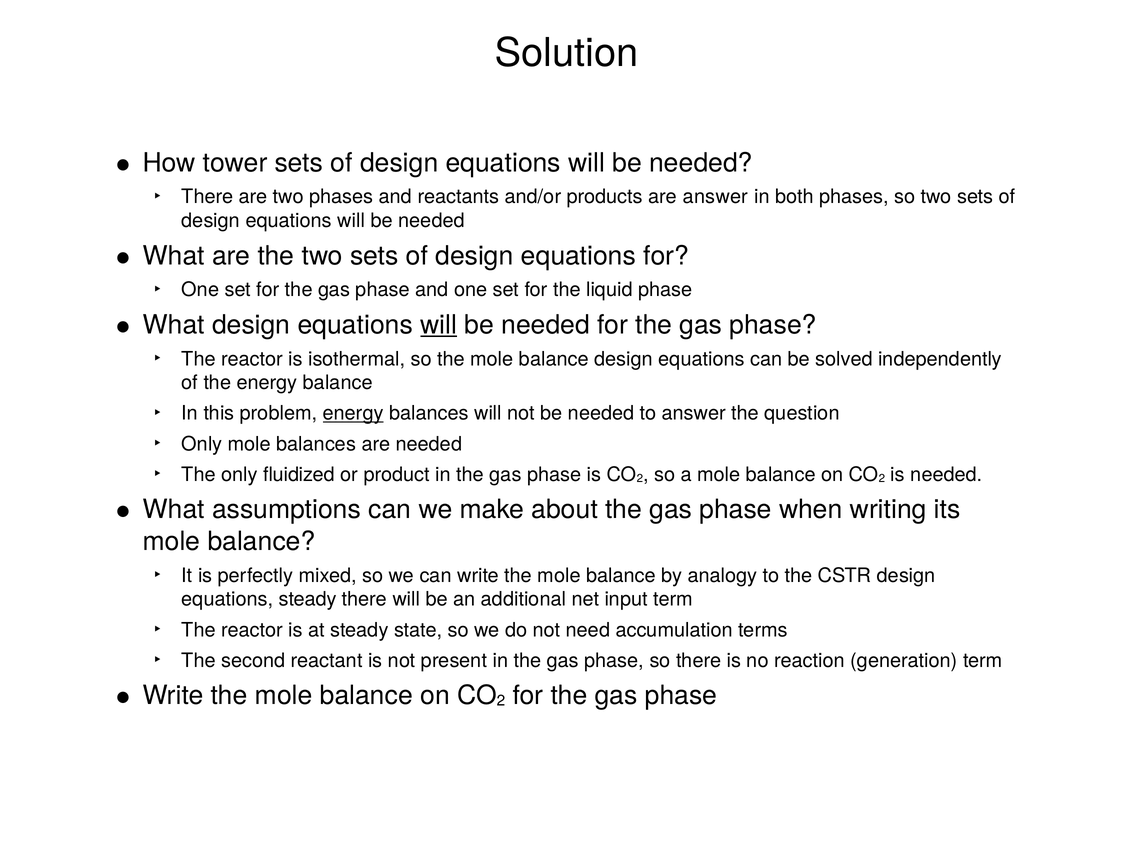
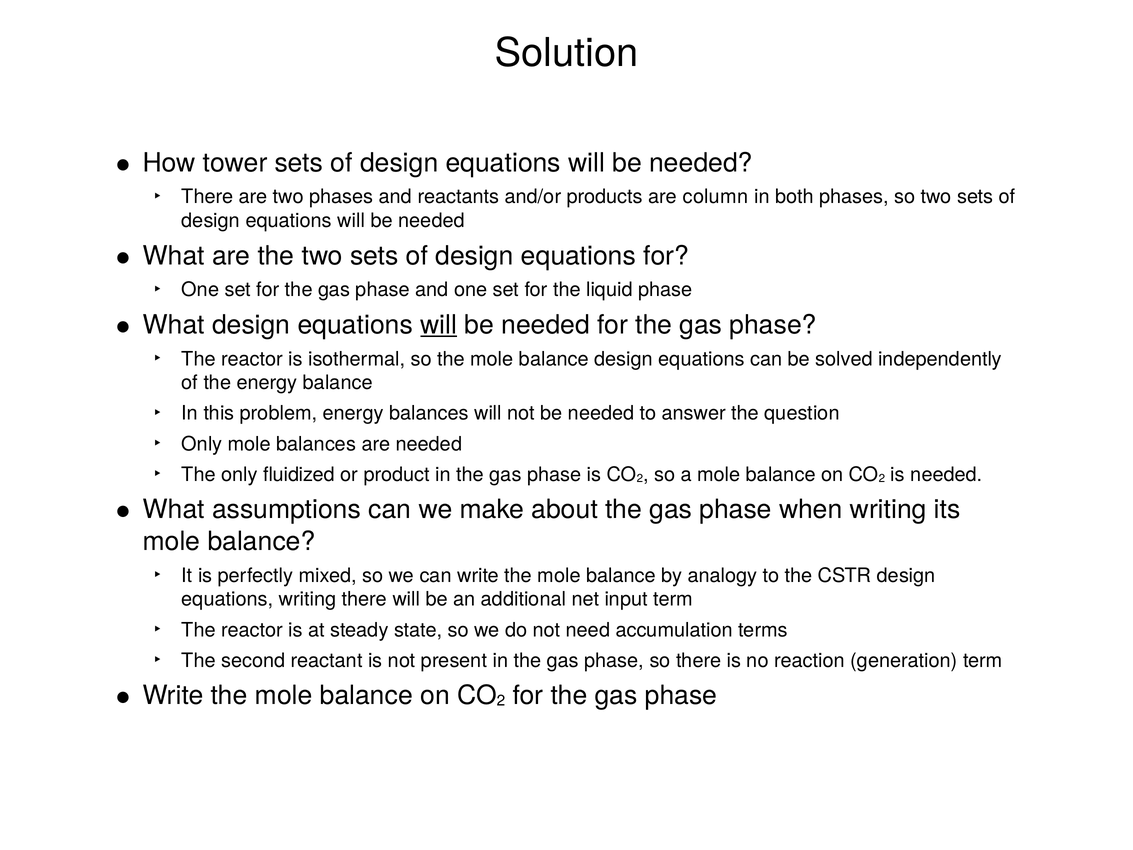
are answer: answer -> column (715, 197)
energy underline: present -> none (353, 413)
equations steady: steady -> writing (308, 599)
